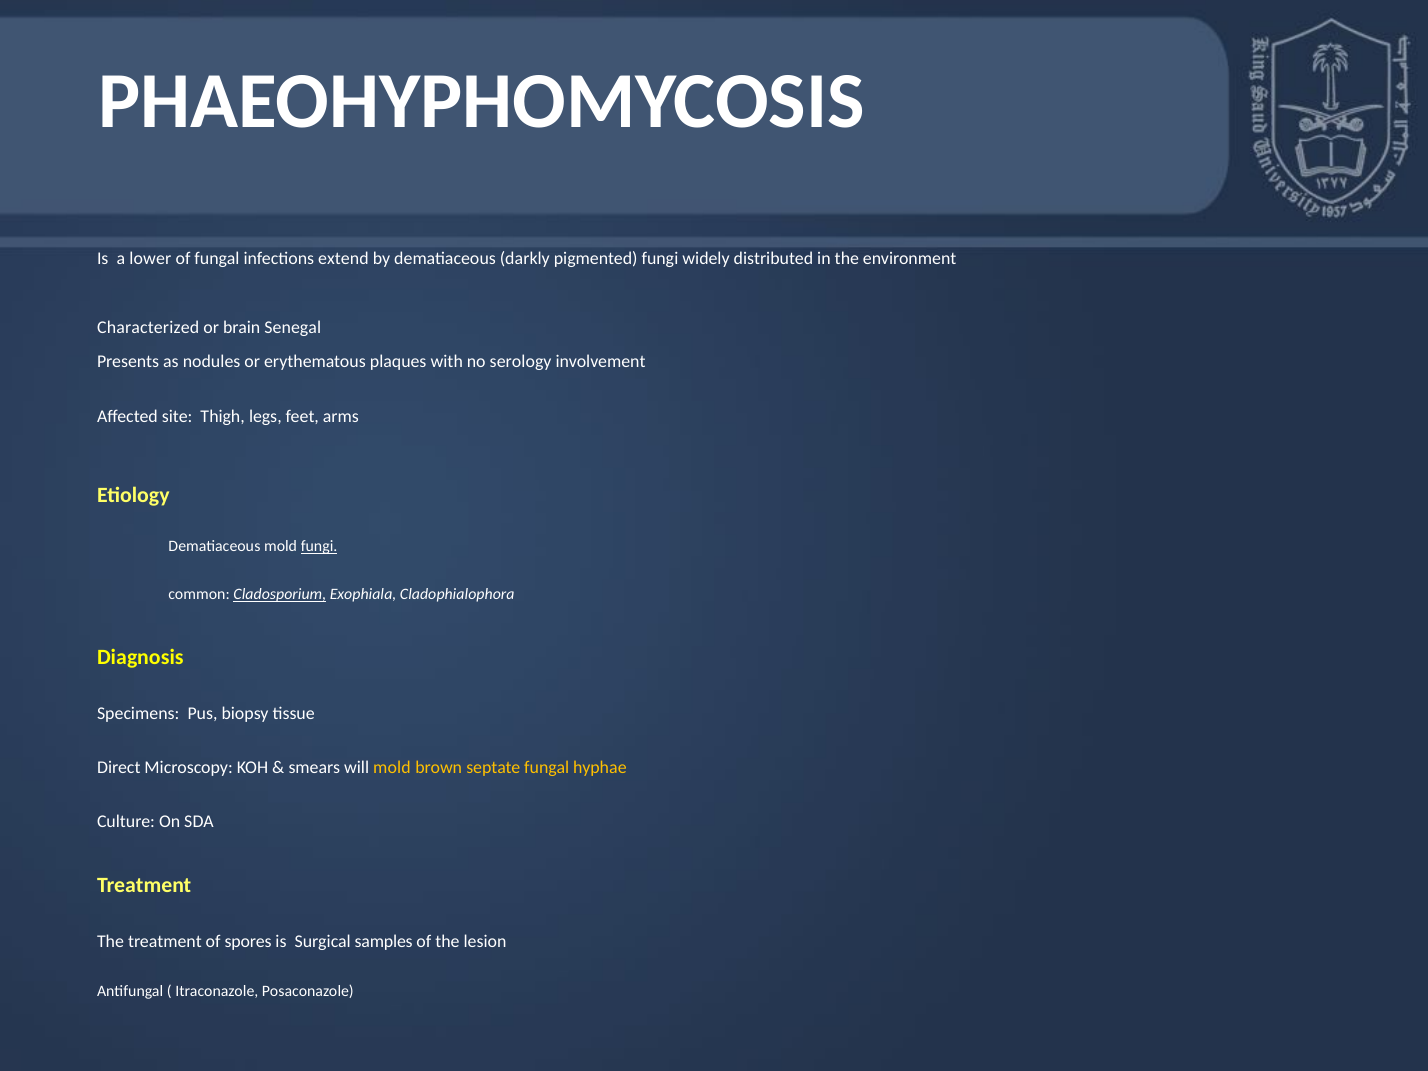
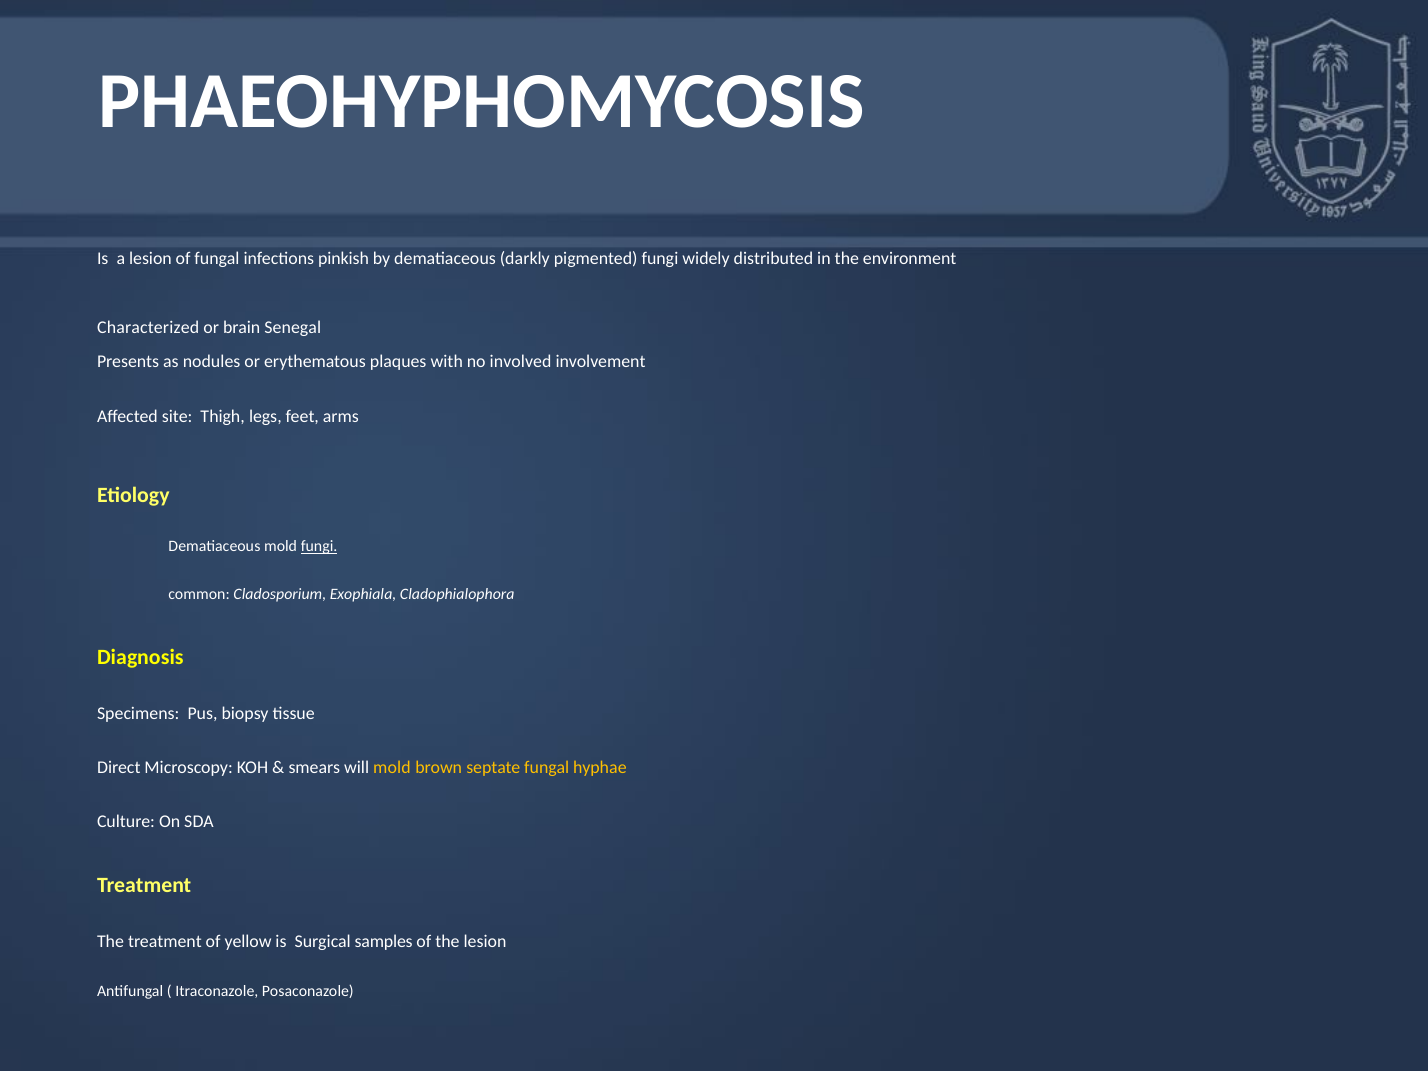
a lower: lower -> lesion (150, 258)
extend: extend -> pinkish (344, 258)
serology: serology -> involved (521, 362)
Cladosporium underline: present -> none (280, 595)
spores: spores -> yellow (248, 942)
